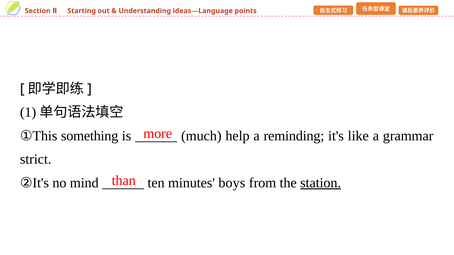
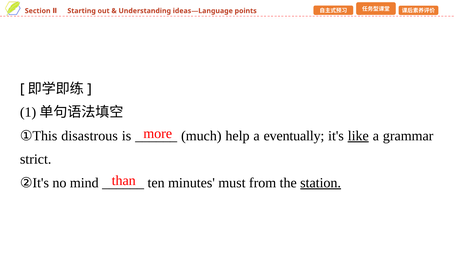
something: something -> disastrous (90, 136)
reminding: reminding -> eventually (294, 136)
like underline: none -> present (358, 136)
boys: boys -> must (232, 183)
